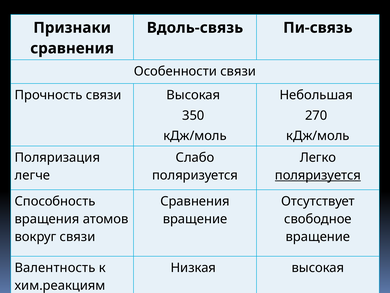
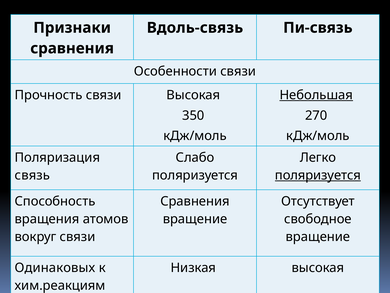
Небольшая underline: none -> present (316, 95)
легче: легче -> связь (32, 175)
Валентность: Валентность -> Одинаковых (55, 267)
